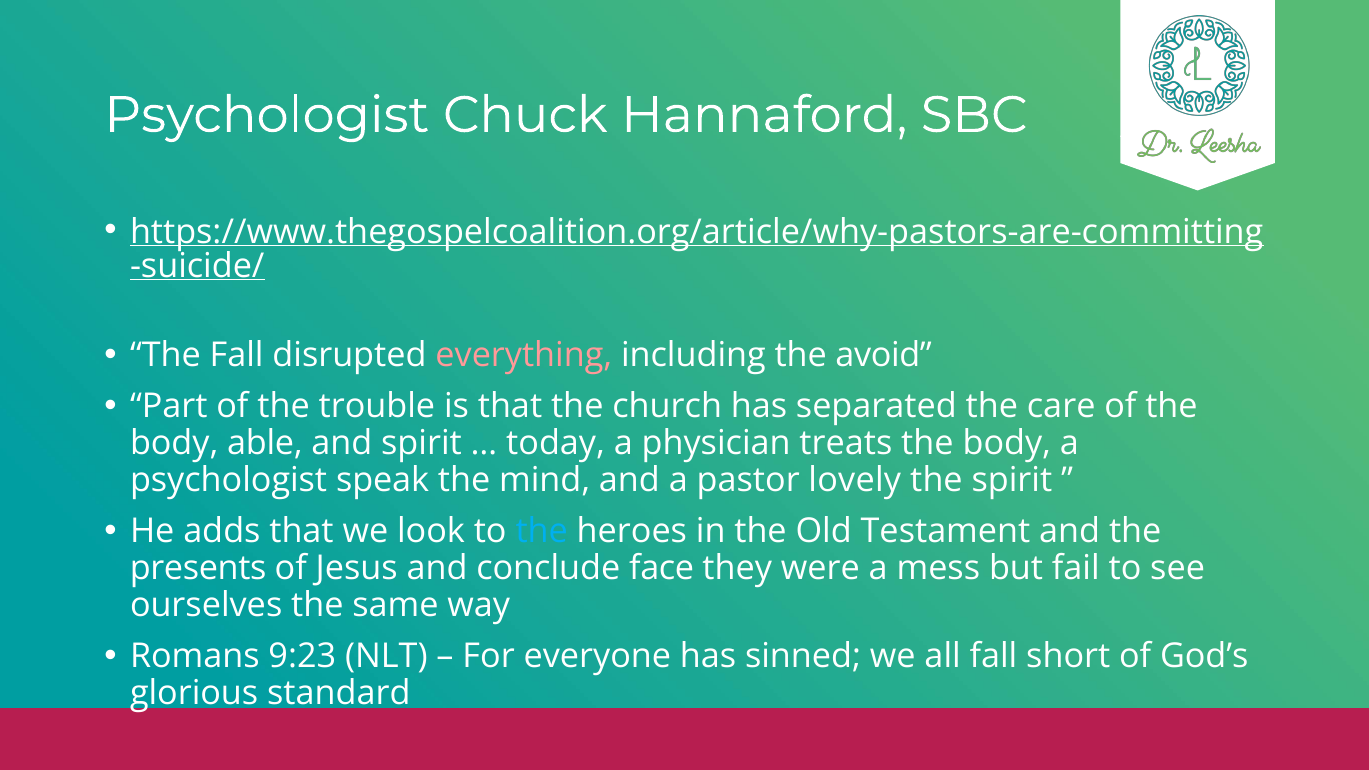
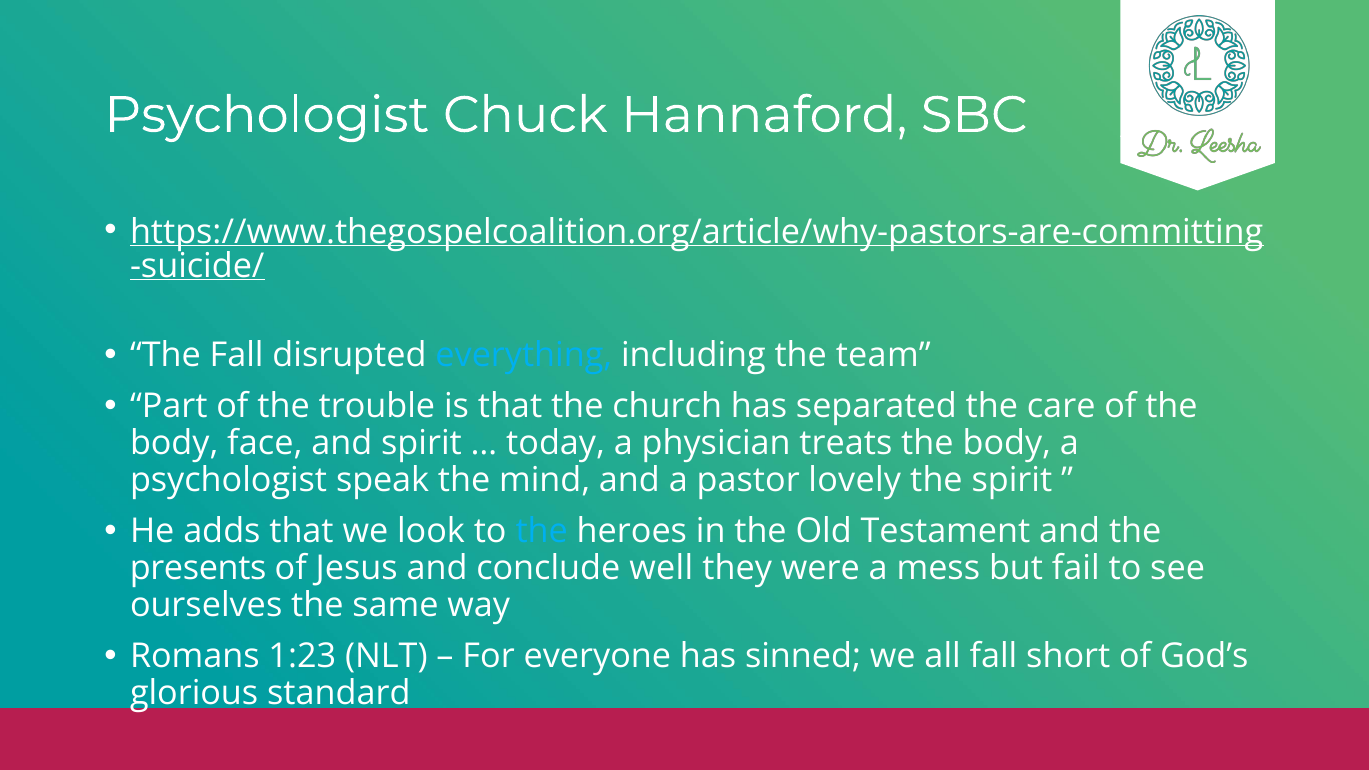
everything colour: pink -> light blue (524, 355)
avoid: avoid -> team (883, 355)
able: able -> face (265, 443)
face: face -> well (661, 569)
9:23: 9:23 -> 1:23 (302, 657)
